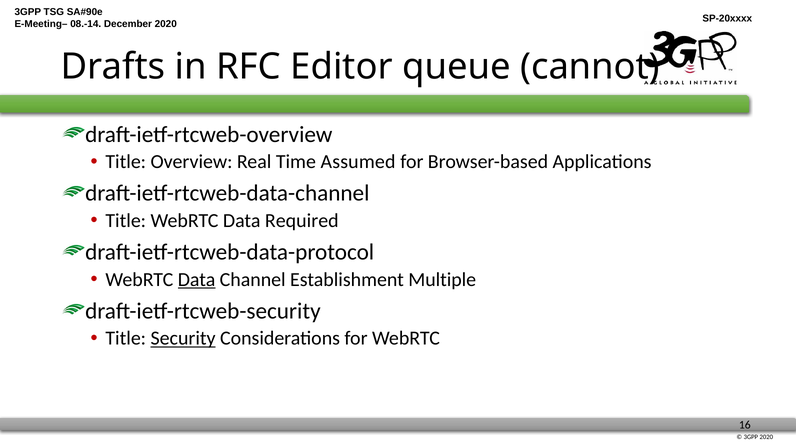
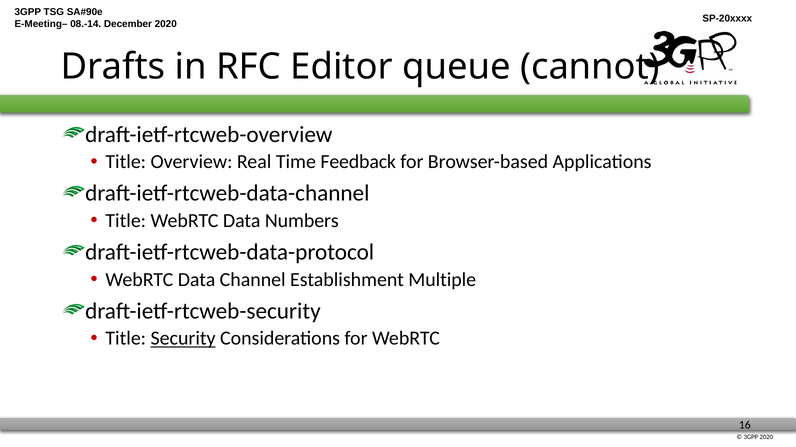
Assumed: Assumed -> Feedback (358, 162)
Required: Required -> Numbers (302, 221)
Data underline: present -> none (197, 280)
